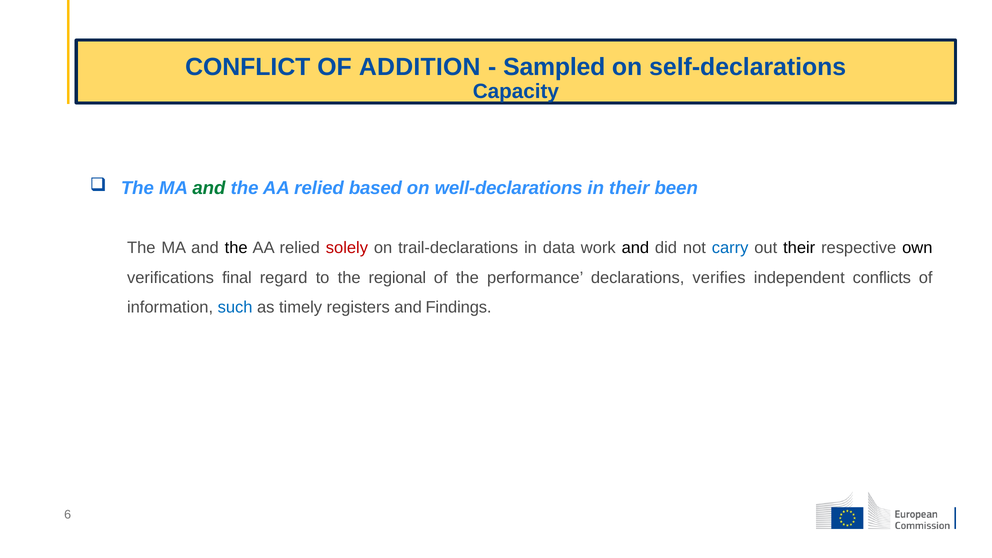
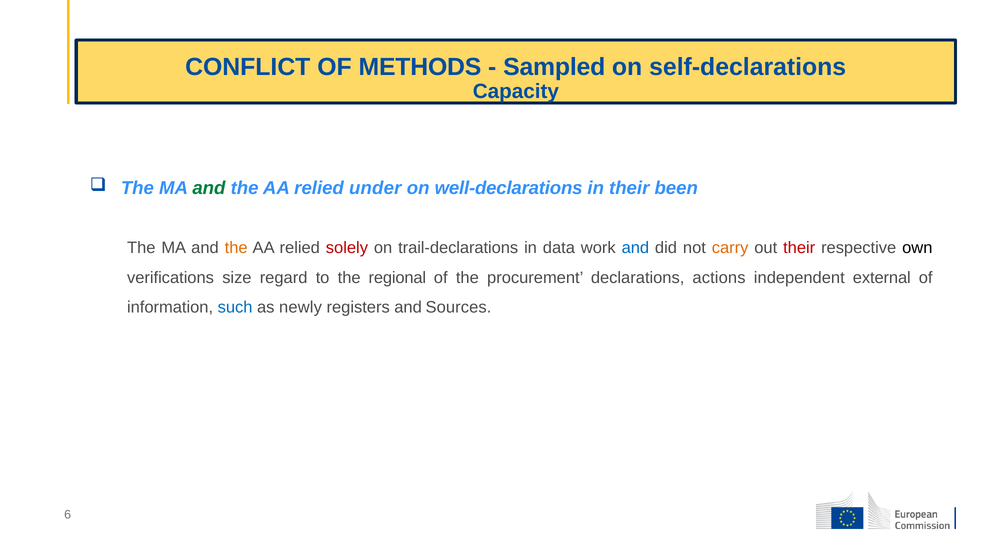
ADDITION: ADDITION -> METHODS (420, 67)
based: based -> under (375, 188)
the colour: black -> orange (236, 248)
and colour: black -> blue (635, 248)
carry colour: blue -> orange (730, 248)
their colour: black -> red (799, 248)
final: final -> size (237, 278)
performance: performance -> procurement (535, 278)
verifies: verifies -> actions (719, 278)
conflicts: conflicts -> external (882, 278)
timely: timely -> newly (301, 307)
Findings: Findings -> Sources (458, 307)
